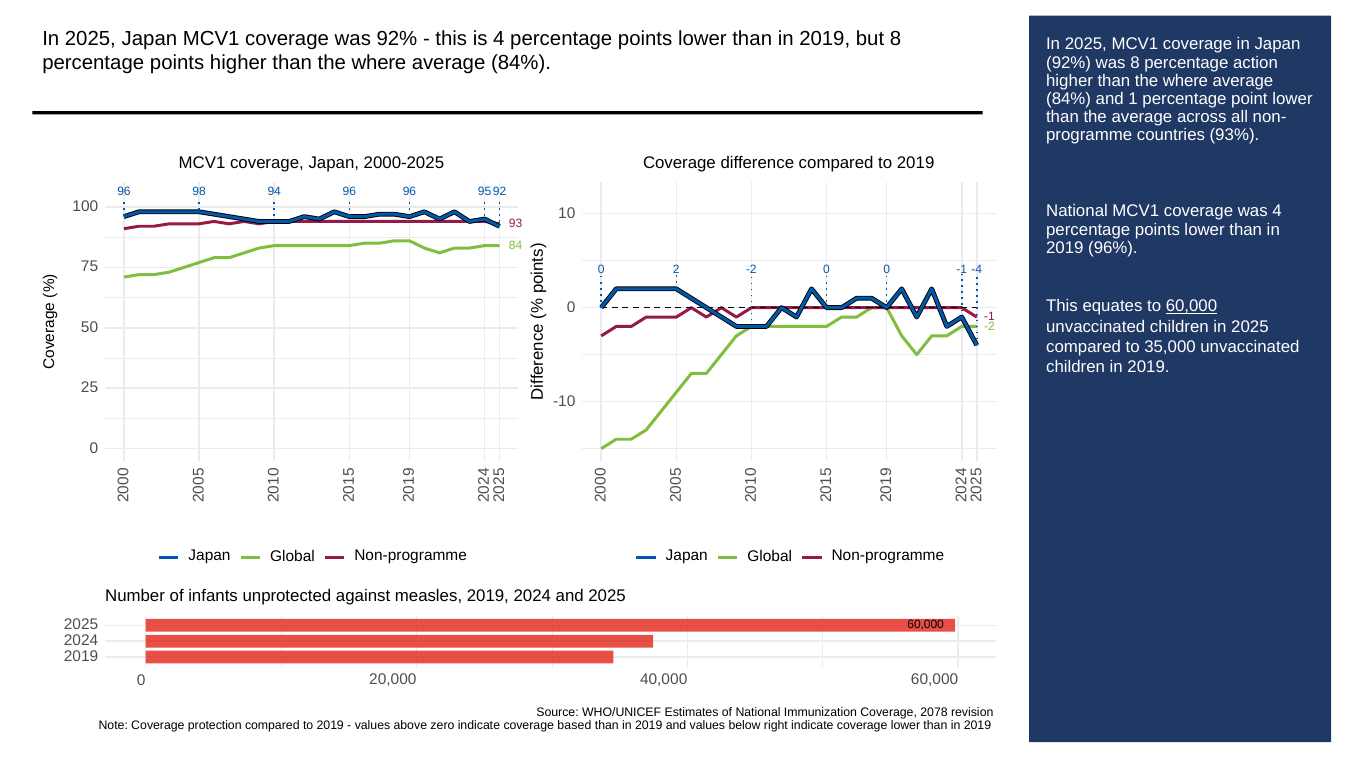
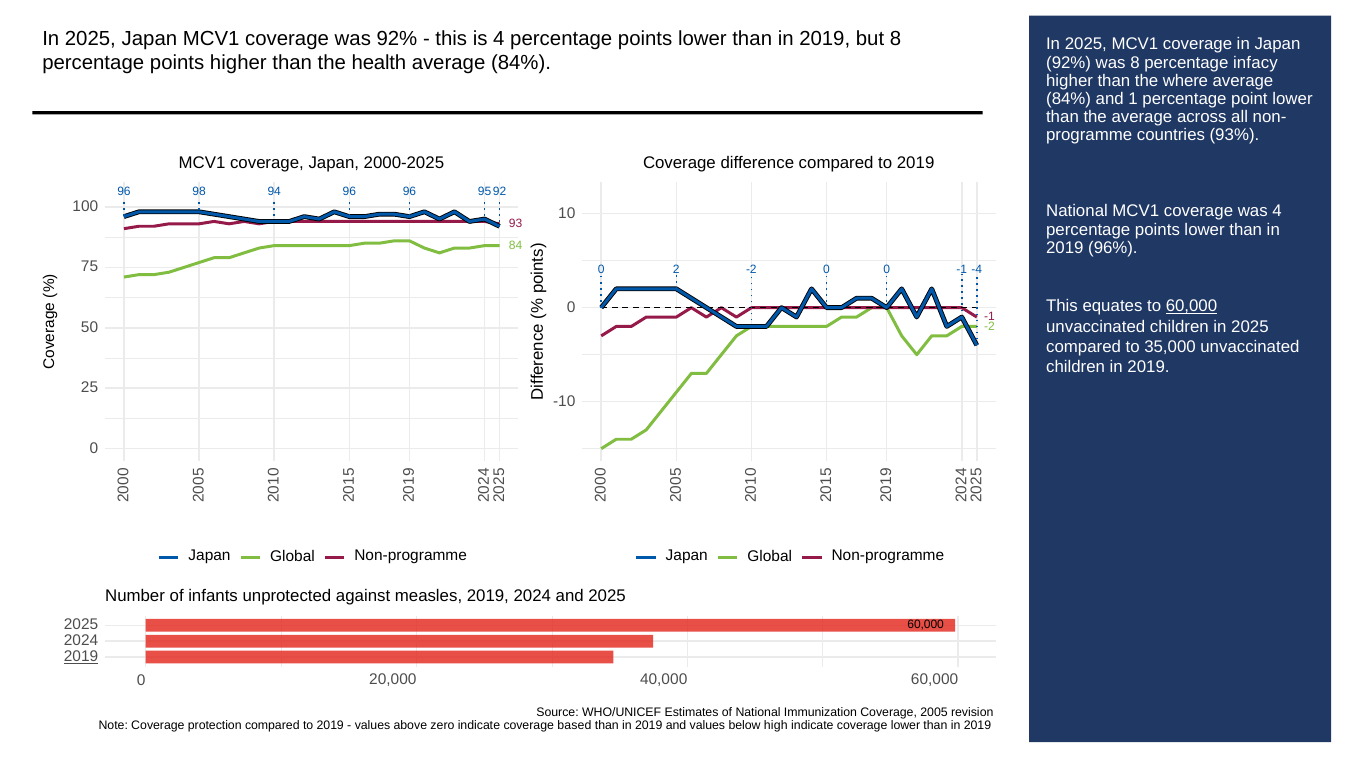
where: where -> health (379, 63)
action: action -> infacy (1255, 63)
2019 underline: none -> present (81, 657)
2078: 2078 -> 2005 (934, 713)
right: right -> high (776, 726)
